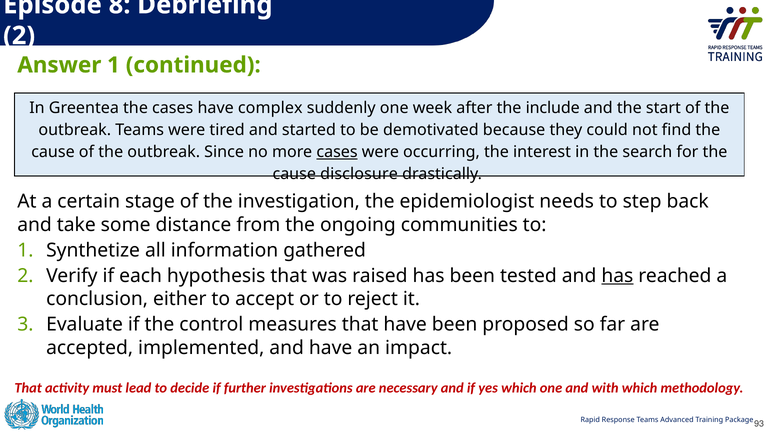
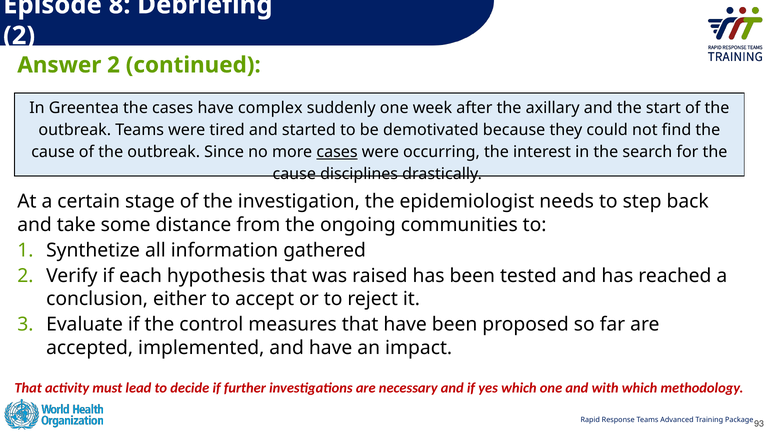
Answer 1: 1 -> 2 (114, 65)
include: include -> axillary (553, 108)
disclosure: disclosure -> disciplines (359, 174)
has underline: present -> none (617, 276)
